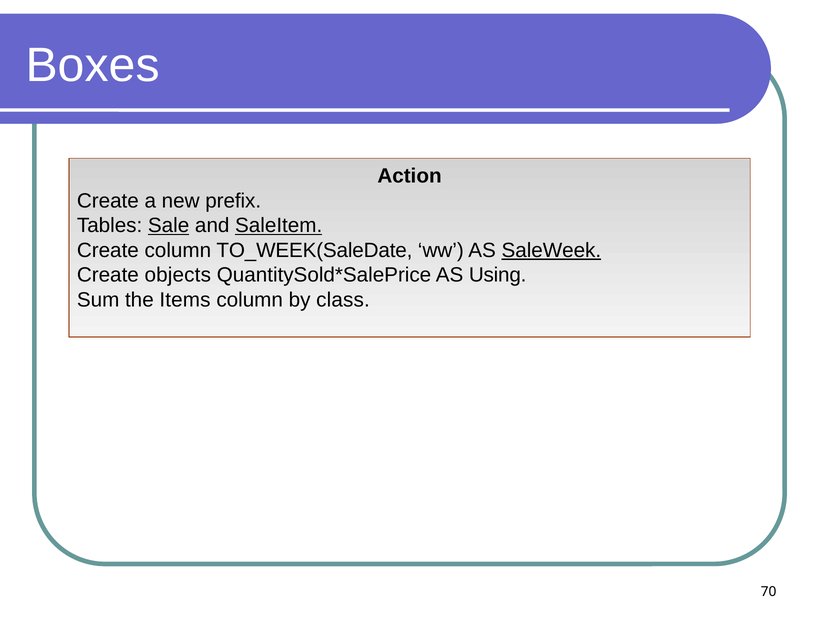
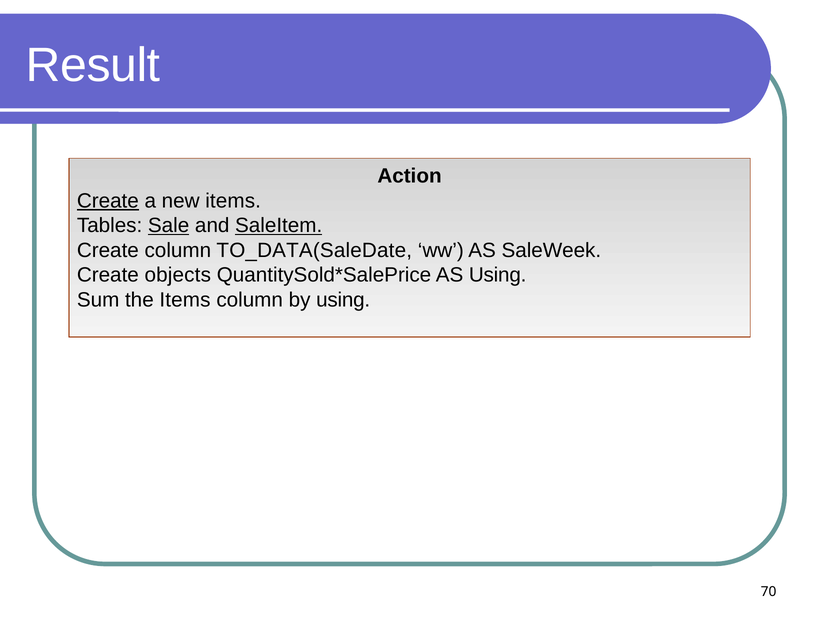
Boxes: Boxes -> Result (93, 65)
Create underline: none -> present (108, 201)
new prefix: prefix -> items (233, 201)
TO_WEEK(SaleDate: TO_WEEK(SaleDate -> TO_DATA(SaleDate (314, 251)
SaleWeek underline: present -> none (551, 251)
by class: class -> using (343, 300)
